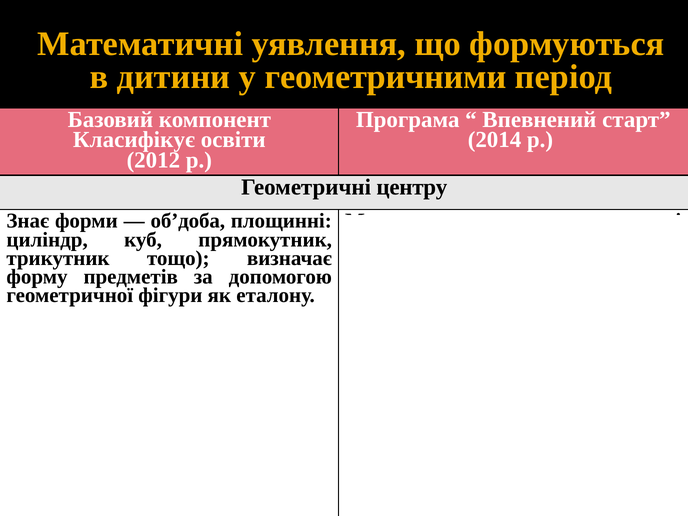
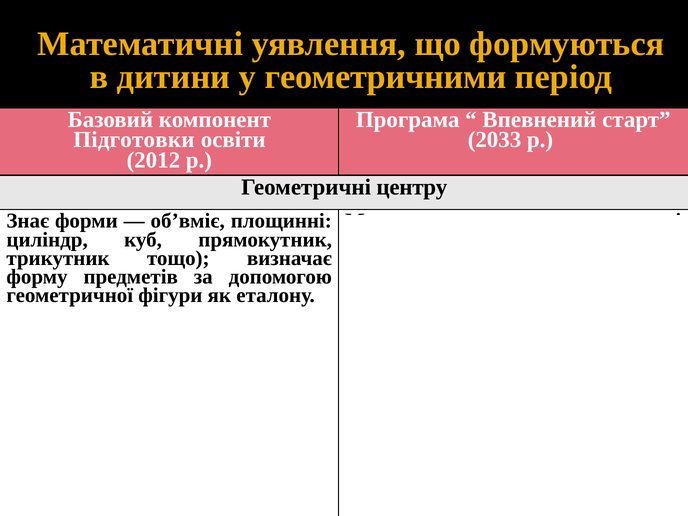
Класифікує: Класифікує -> Підготовки (134, 140)
2014: 2014 -> 2033 (495, 140)
об’доба: об’доба -> об’вміє (188, 221)
